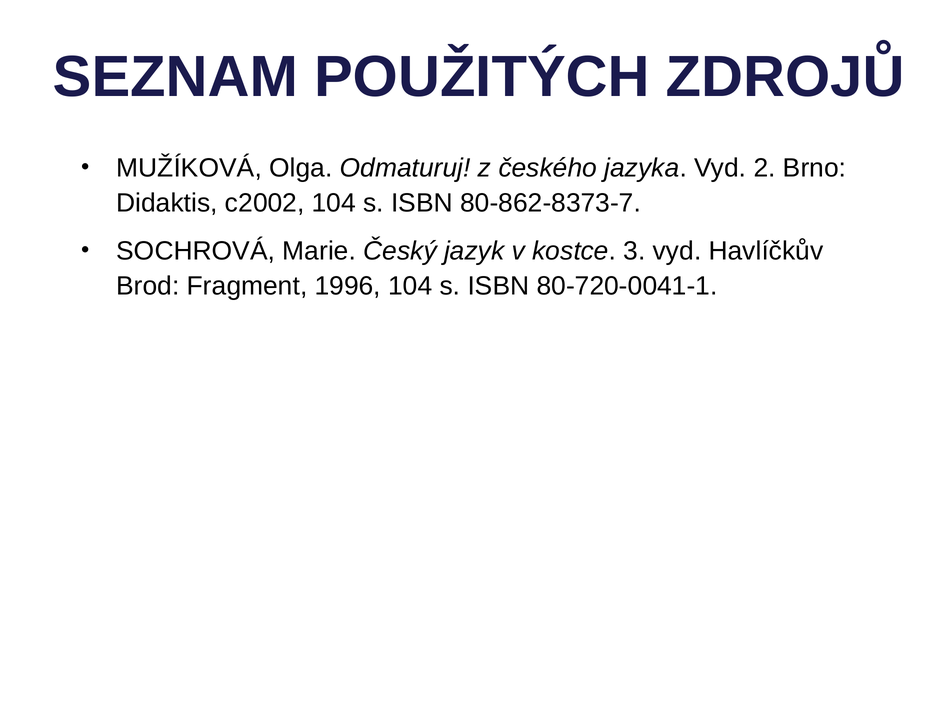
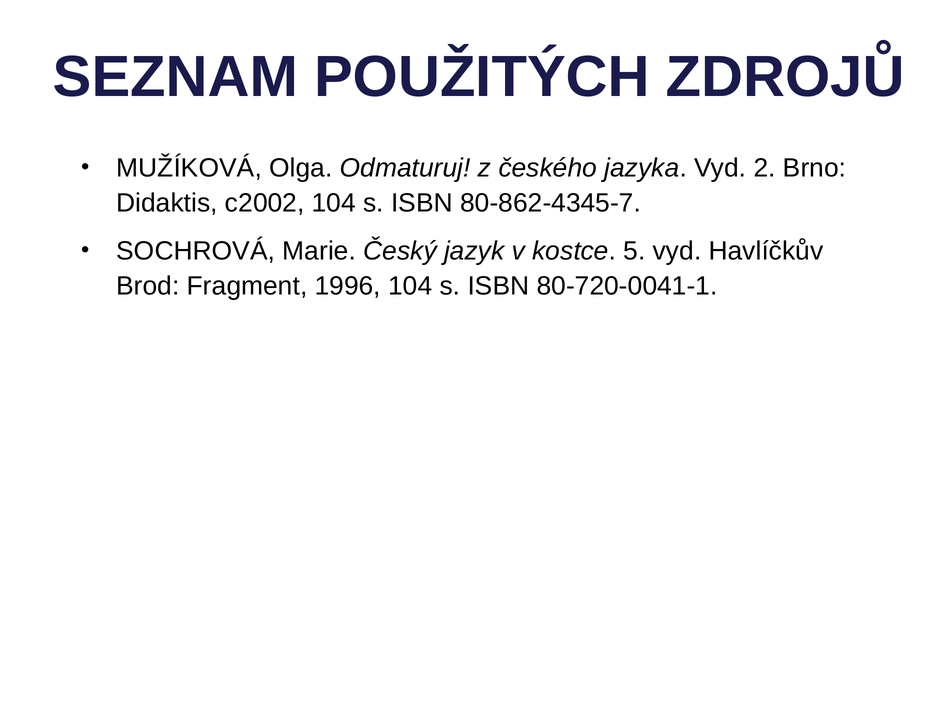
80-862-8373-7: 80-862-8373-7 -> 80-862-4345-7 (551, 203)
3: 3 -> 5 (634, 251)
